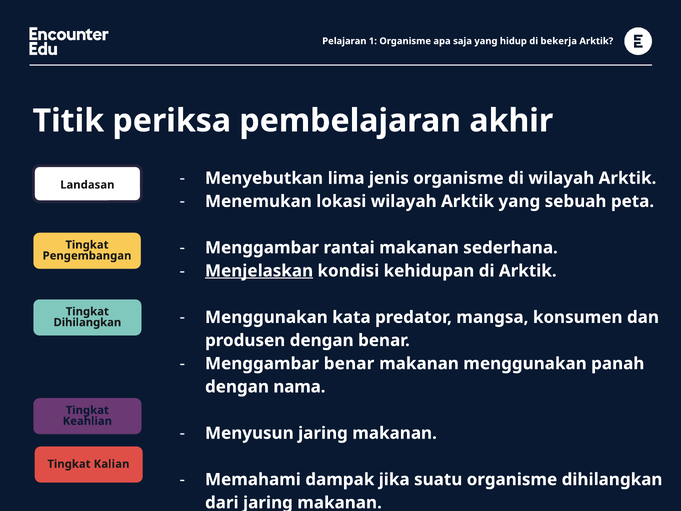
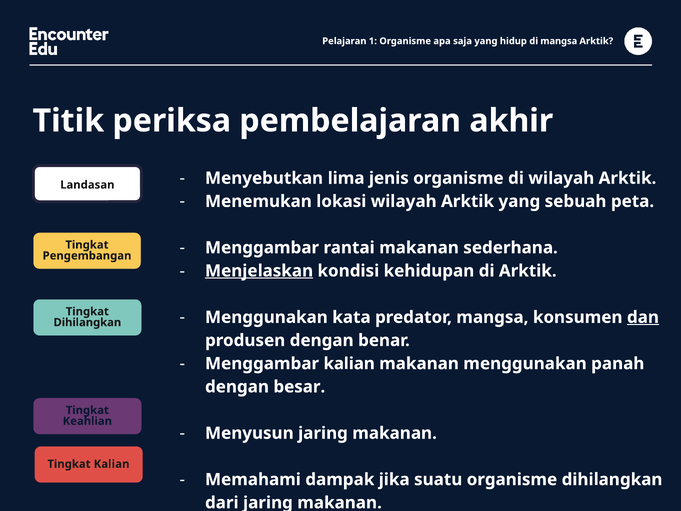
di bekerja: bekerja -> mangsa (559, 41)
dan underline: none -> present (643, 317)
Menggambar benar: benar -> kalian (349, 363)
nama: nama -> besar (299, 387)
